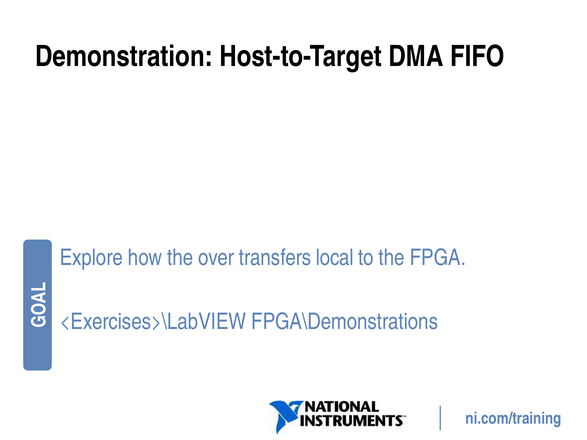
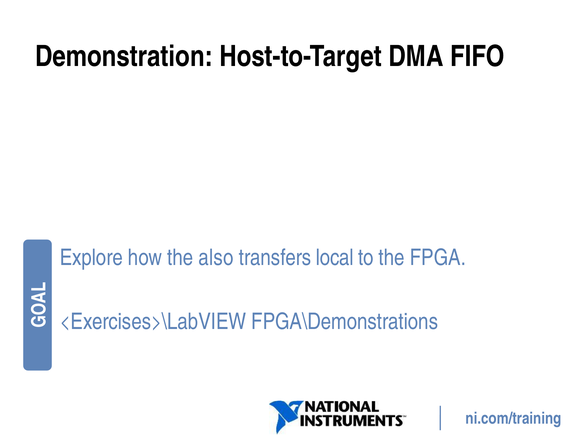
over: over -> also (216, 258)
